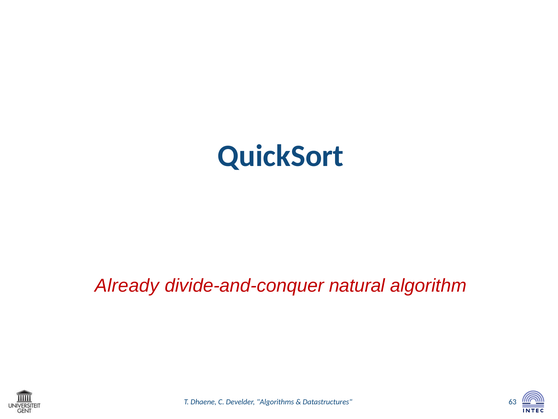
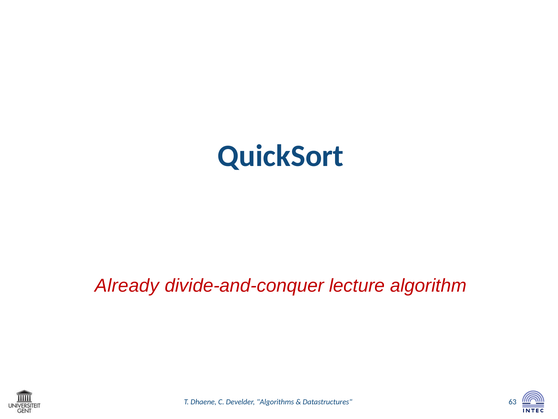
natural: natural -> lecture (357, 285)
